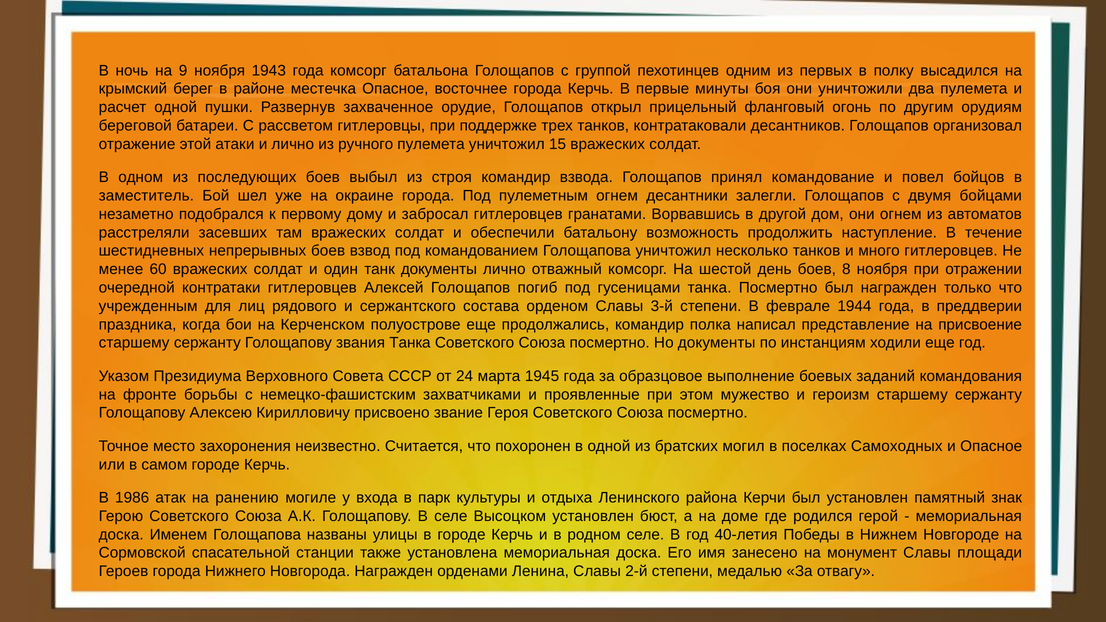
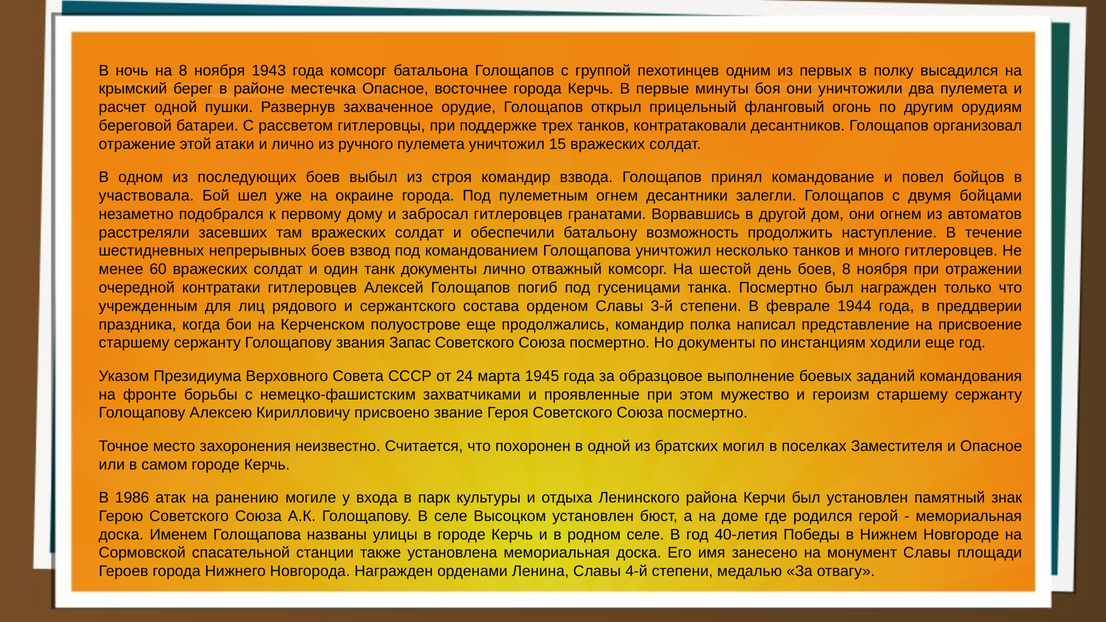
на 9: 9 -> 8 (183, 71)
заместитель: заместитель -> участвовала (146, 196)
звания Танка: Танка -> Запас (410, 343)
Самоходных: Самоходных -> Заместителя (897, 446)
2-й: 2-й -> 4-й (636, 571)
